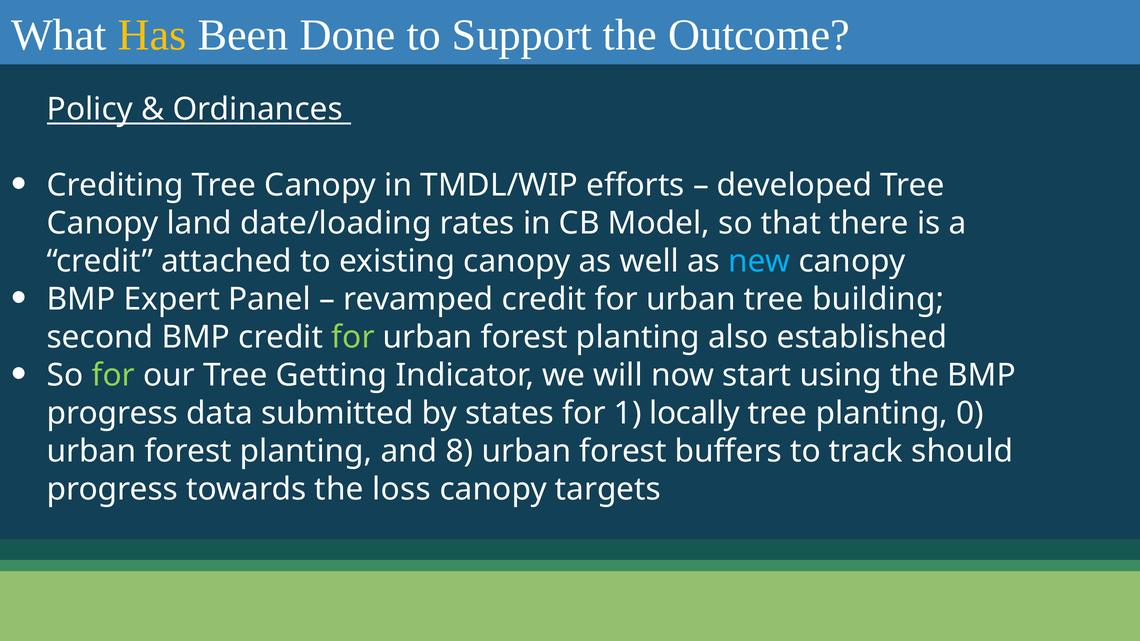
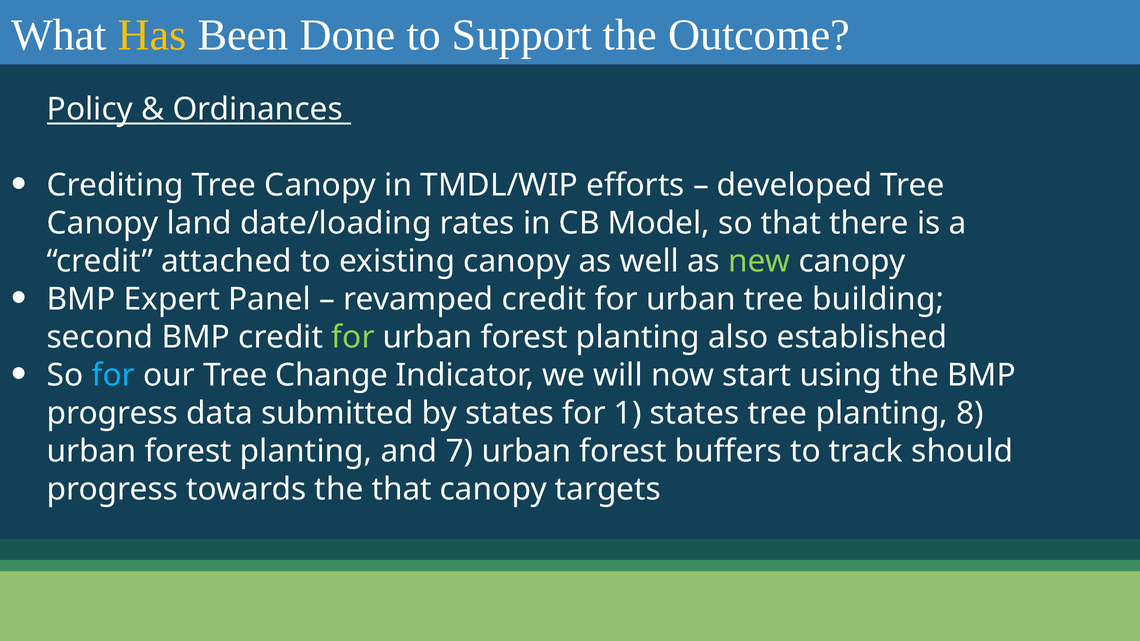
new colour: light blue -> light green (759, 261)
for colour: light green -> light blue (113, 375)
Getting: Getting -> Change (332, 375)
1 locally: locally -> states (694, 413)
0: 0 -> 8 (970, 413)
8: 8 -> 7 (460, 451)
the loss: loss -> that (402, 489)
